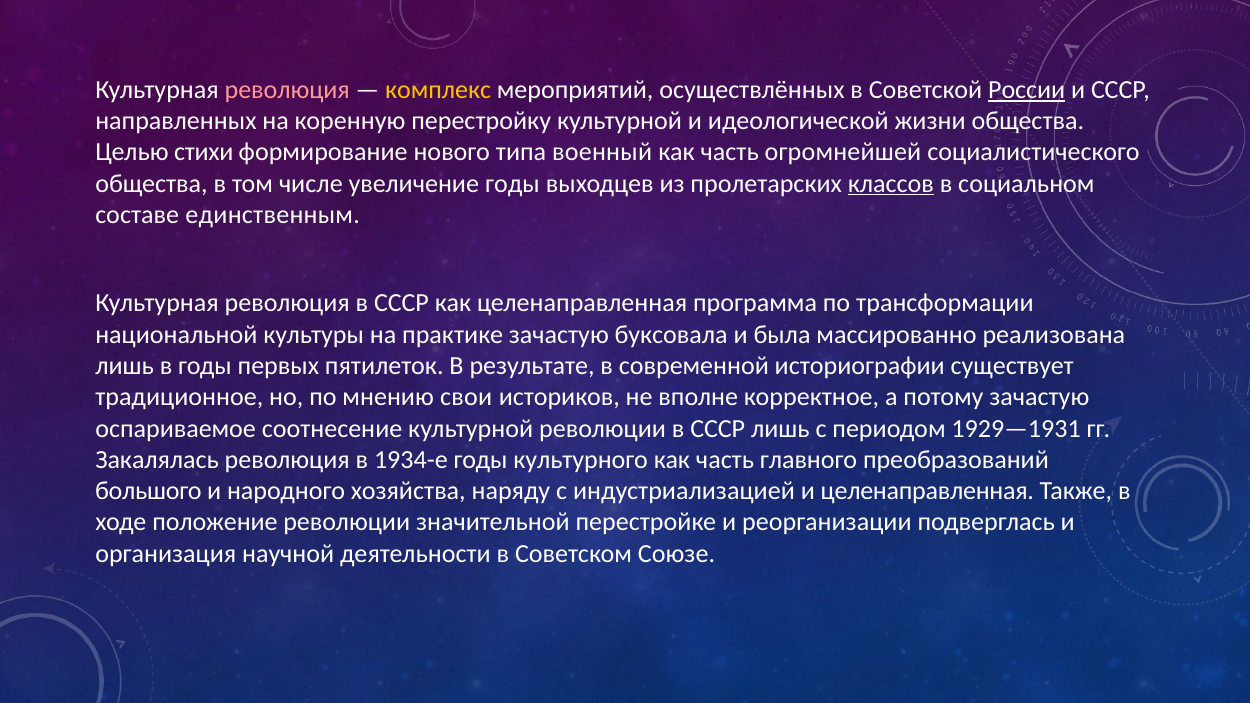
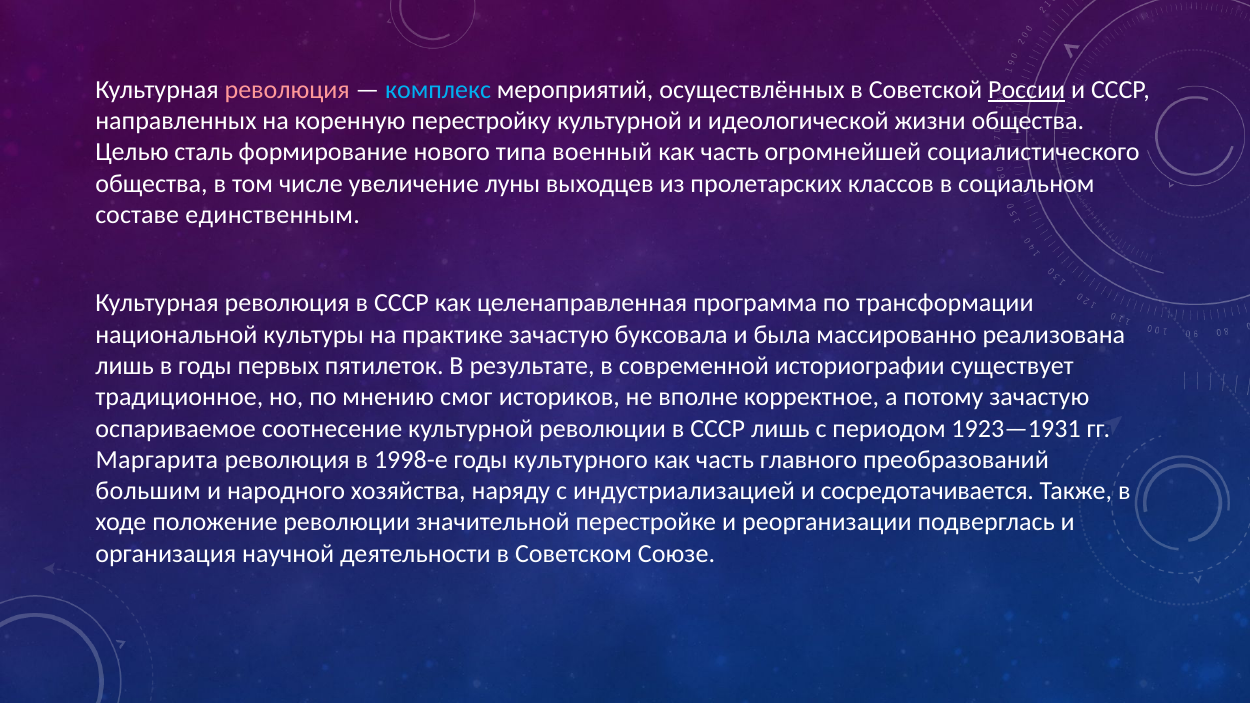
комплекс colour: yellow -> light blue (438, 90)
стихи: стихи -> сталь (204, 152)
увеличение годы: годы -> луны (513, 183)
классов underline: present -> none (891, 183)
свои: свои -> смог (466, 397)
1929—1931: 1929—1931 -> 1923—1931 (1016, 429)
Закалялась: Закалялась -> Маргарита (157, 460)
1934-е: 1934-е -> 1998-е (411, 460)
большого: большого -> большим (148, 491)
и целенаправленная: целенаправленная -> сосредотачивается (927, 491)
